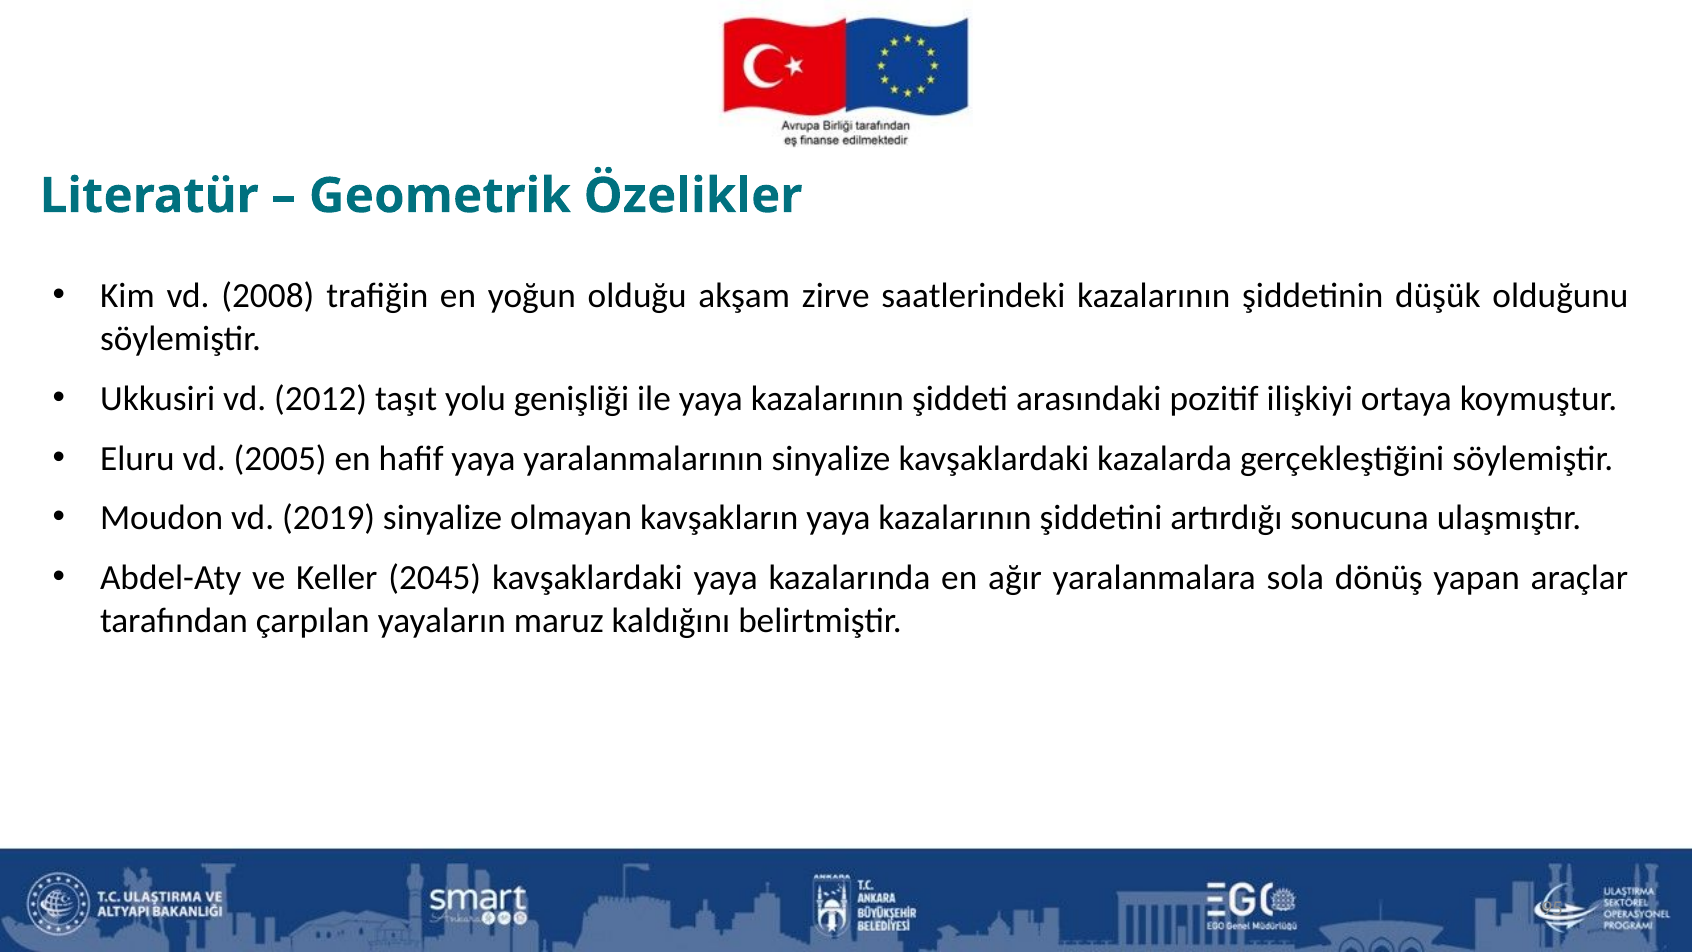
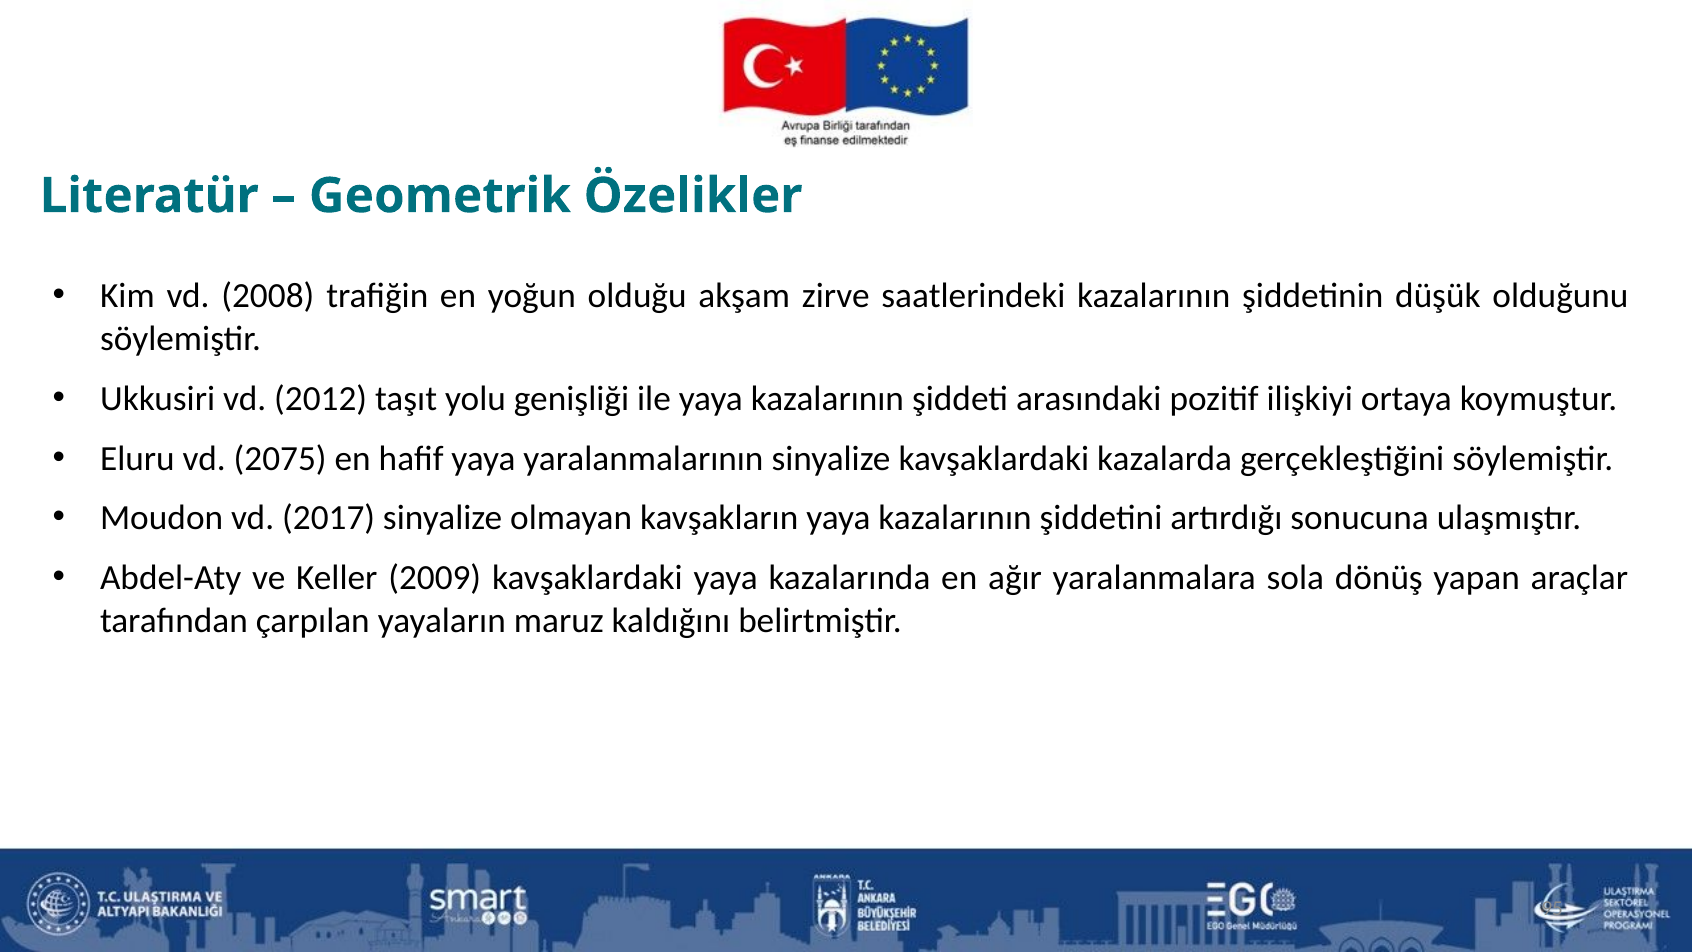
2005: 2005 -> 2075 (280, 458)
2019: 2019 -> 2017 (329, 518)
2045: 2045 -> 2009 (435, 578)
